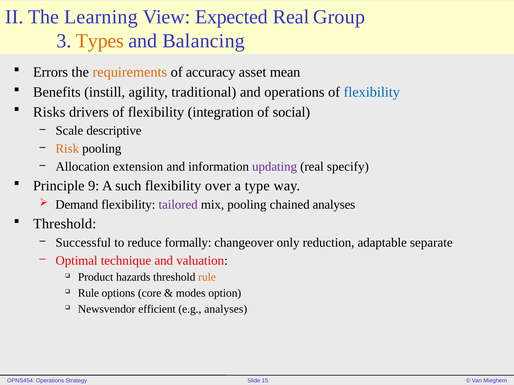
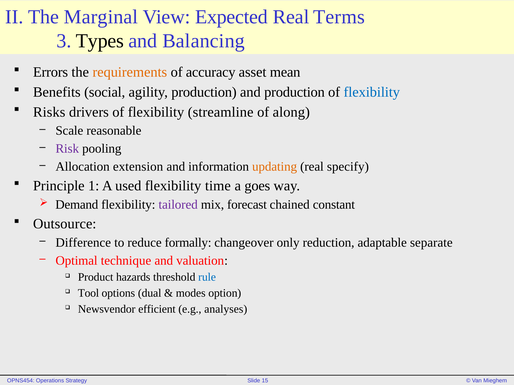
Learning: Learning -> Marginal (101, 17)
Group: Group -> Terms (339, 17)
Types colour: orange -> black (100, 41)
instill: instill -> social (105, 92)
agility traditional: traditional -> production (204, 92)
and operations: operations -> production (295, 92)
integration: integration -> streamline (221, 112)
social: social -> along (291, 112)
descriptive: descriptive -> reasonable (114, 131)
Risk colour: orange -> purple (67, 149)
updating colour: purple -> orange (275, 167)
9: 9 -> 1 (94, 186)
such: such -> used (128, 186)
over: over -> time (218, 186)
type: type -> goes (257, 186)
mix pooling: pooling -> forecast (247, 205)
chained analyses: analyses -> constant (334, 205)
Threshold: Threshold -> Outsource (65, 224)
Successful: Successful -> Difference (83, 243)
rule colour: orange -> blue (207, 278)
Rule: Rule -> Tool (88, 294)
core: core -> dual (150, 294)
